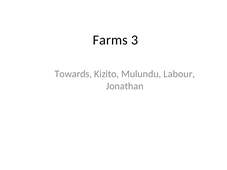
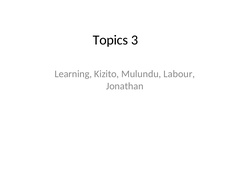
Farms: Farms -> Topics (110, 40)
Towards: Towards -> Learning (73, 74)
